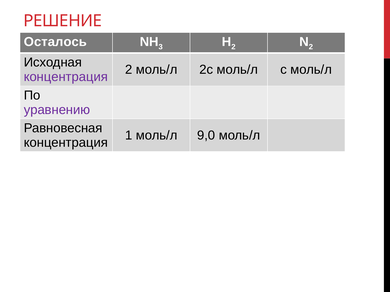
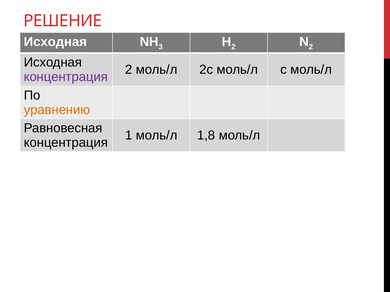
Осталось: Осталось -> Исходная (55, 42)
уравнению colour: purple -> orange (57, 110)
9,0: 9,0 -> 1,8 (206, 136)
